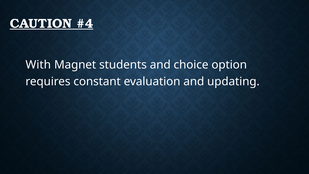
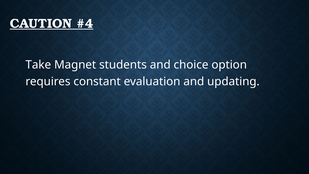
With: With -> Take (38, 65)
